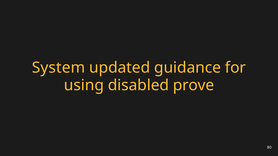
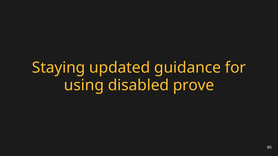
System: System -> Staying (59, 68)
